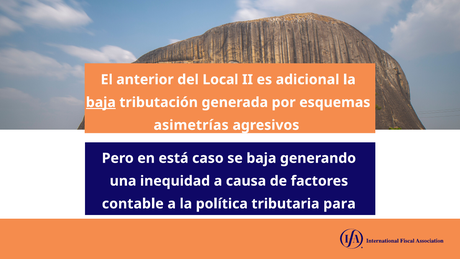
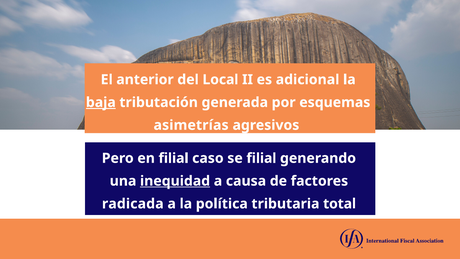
en está: está -> filial (174, 158)
se baja: baja -> filial (261, 158)
inequidad underline: none -> present (175, 181)
contable: contable -> radicada (133, 204)
para: para -> total (340, 204)
